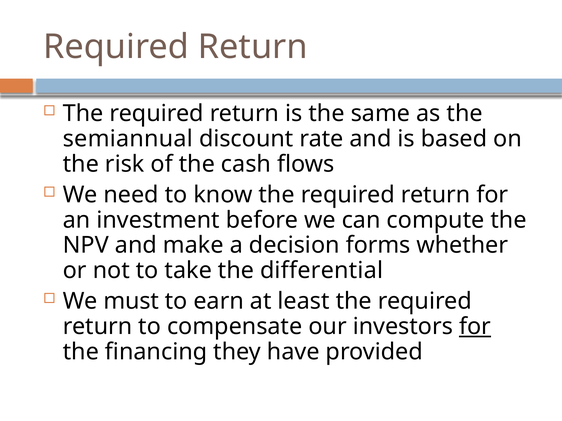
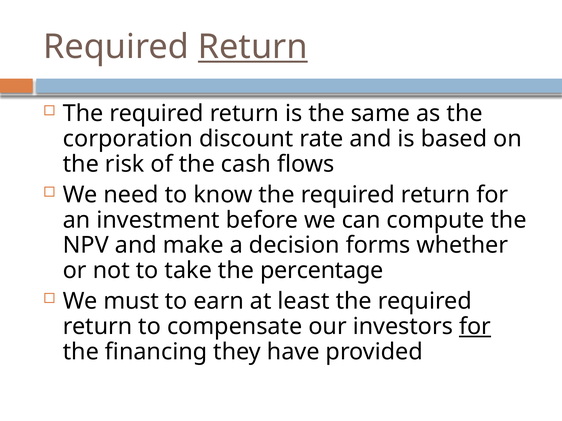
Return underline: none -> present (253, 47)
semiannual: semiannual -> corporation (128, 139)
differential: differential -> percentage (322, 271)
